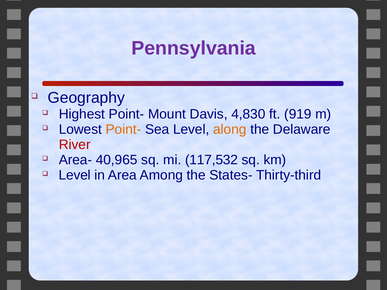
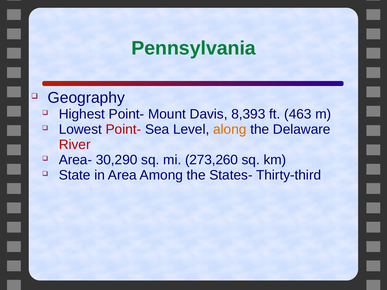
Pennsylvania colour: purple -> green (194, 48)
4,830: 4,830 -> 8,393 (248, 114)
919: 919 -> 463 (298, 114)
Point- colour: orange -> red (123, 129)
40,965: 40,965 -> 30,290 (117, 160)
117,532: 117,532 -> 273,260 (212, 160)
Level: Level -> State (75, 175)
